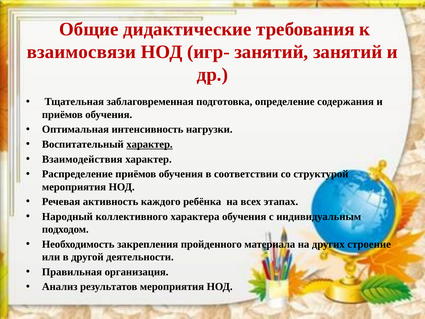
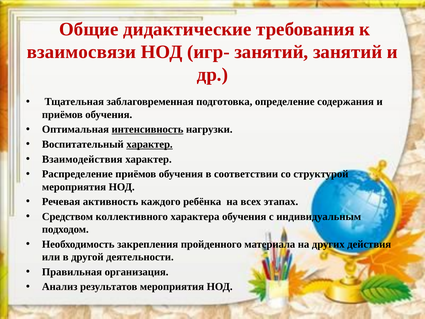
интенсивность underline: none -> present (148, 129)
Народный: Народный -> Средством (67, 216)
строение: строение -> действия (369, 244)
